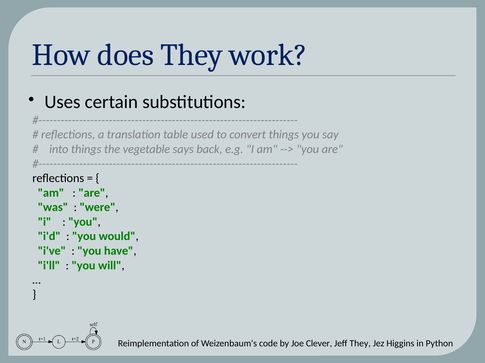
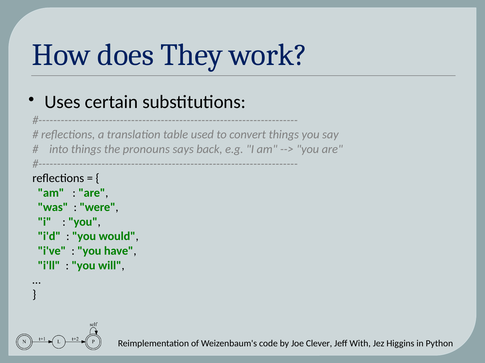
vegetable: vegetable -> pronouns (146, 149)
Jeff They: They -> With (360, 344)
